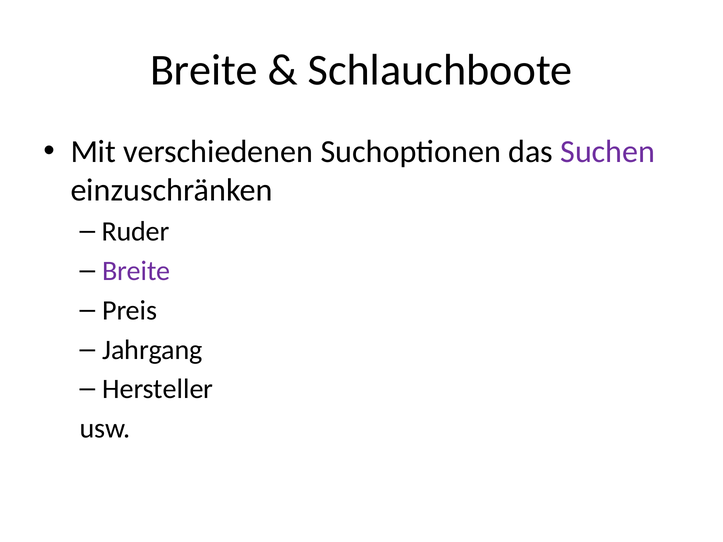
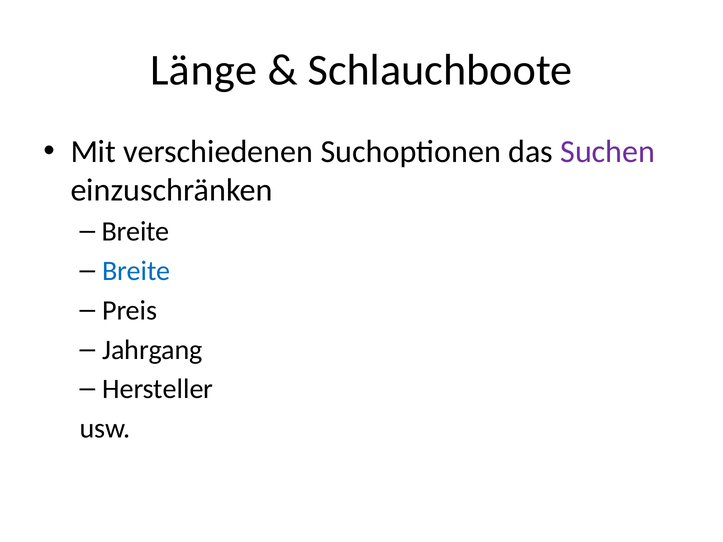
Breite: Breite -> Länge (204, 70)
Ruder: Ruder -> Breite (136, 232)
Breite colour: purple -> blue (136, 271)
